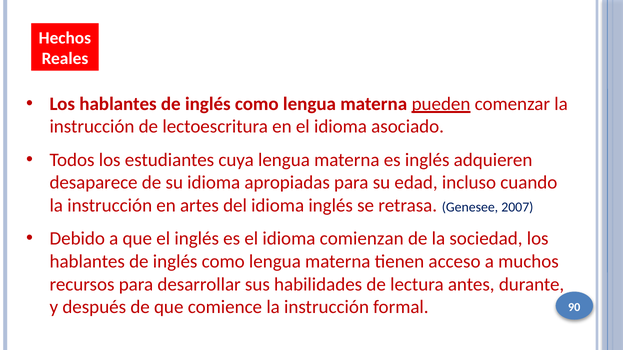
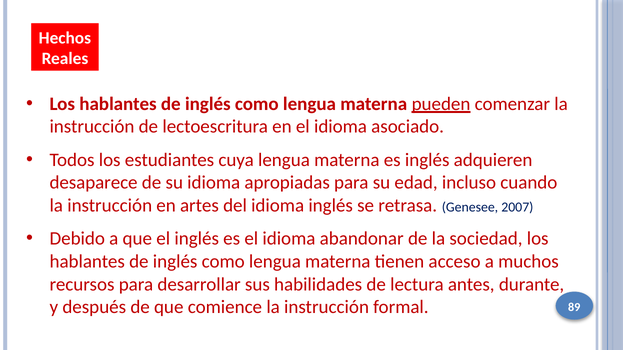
comienzan: comienzan -> abandonar (362, 239)
90: 90 -> 89 (574, 308)
